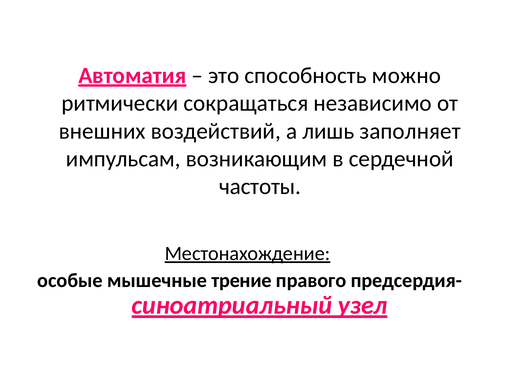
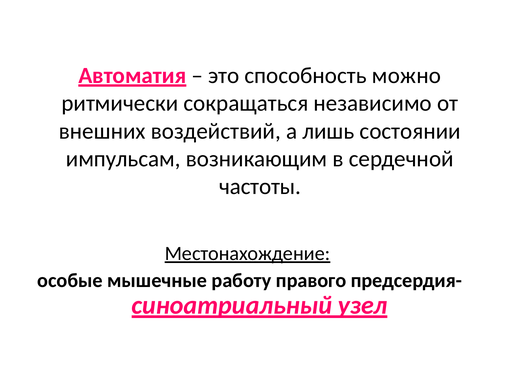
заполняет: заполняет -> состоянии (410, 131)
трение: трение -> работу (241, 280)
